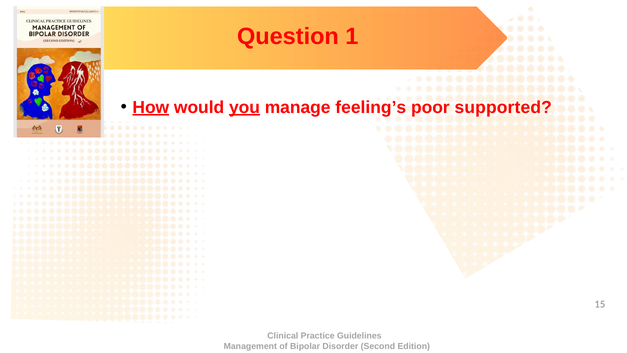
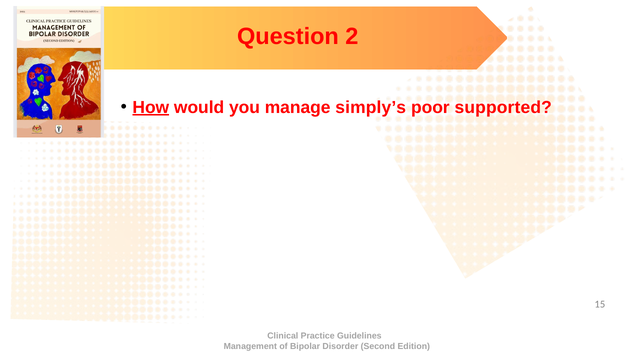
1: 1 -> 2 (352, 36)
you underline: present -> none (244, 107)
feeling’s: feeling’s -> simply’s (371, 107)
